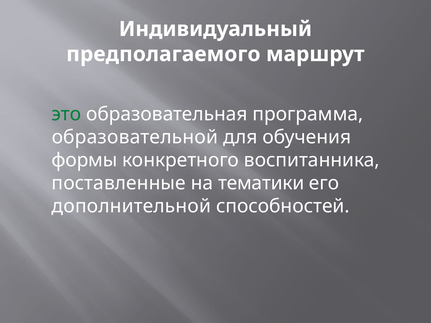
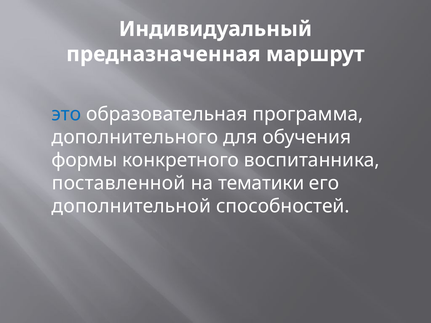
предполагаемого: предполагаемого -> предназначенная (163, 54)
это colour: green -> blue (66, 114)
образовательной: образовательной -> дополнительного (135, 137)
поставленные: поставленные -> поставленной (119, 183)
